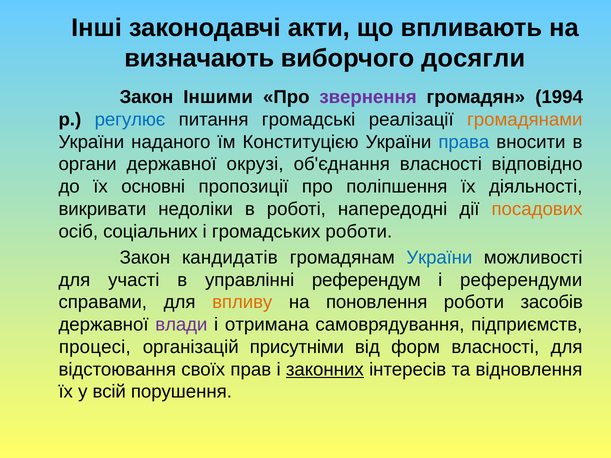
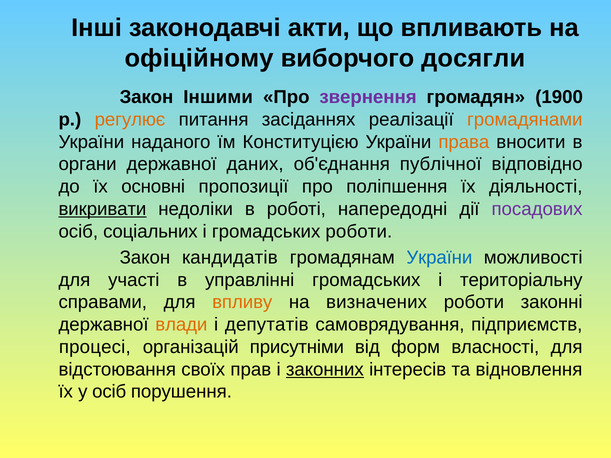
визначають: визначають -> офіційному (199, 58)
1994: 1994 -> 1900 (559, 97)
регулює colour: blue -> orange (130, 120)
громадські: громадські -> засіданнях (309, 120)
права colour: blue -> orange (464, 142)
окрузі: окрузі -> даних (255, 164)
об'єднання власності: власності -> публічної (441, 164)
викривати underline: none -> present (102, 209)
посадових colour: orange -> purple (537, 209)
управлінні референдум: референдум -> громадських (366, 280)
референдуми: референдуми -> територіальну (521, 280)
поновлення: поновлення -> визначених (377, 302)
засобів: засобів -> законні (552, 302)
влади colour: purple -> orange (181, 325)
отримана: отримана -> депутатів (267, 325)
у всій: всій -> осіб (109, 392)
